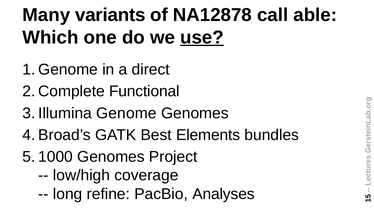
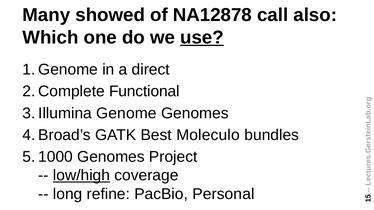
variants: variants -> showed (110, 15)
able: able -> also (315, 15)
Elements: Elements -> Moleculo (208, 135)
low/high underline: none -> present (81, 176)
Analyses: Analyses -> Personal (223, 194)
